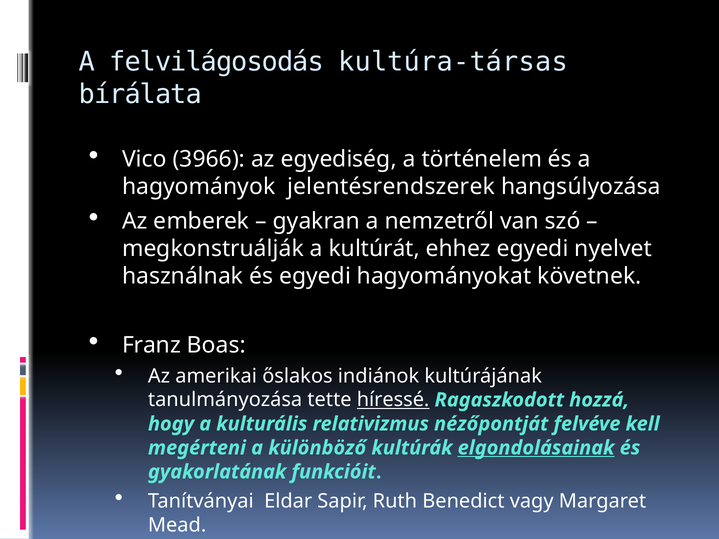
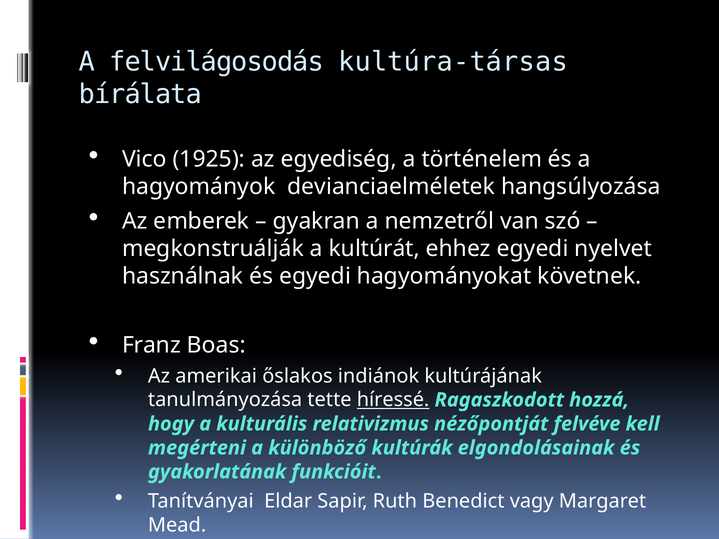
3966: 3966 -> 1925 (209, 159)
jelentésrendszerek: jelentésrendszerek -> devianciaelméletek (391, 187)
elgondolásainak underline: present -> none (536, 448)
